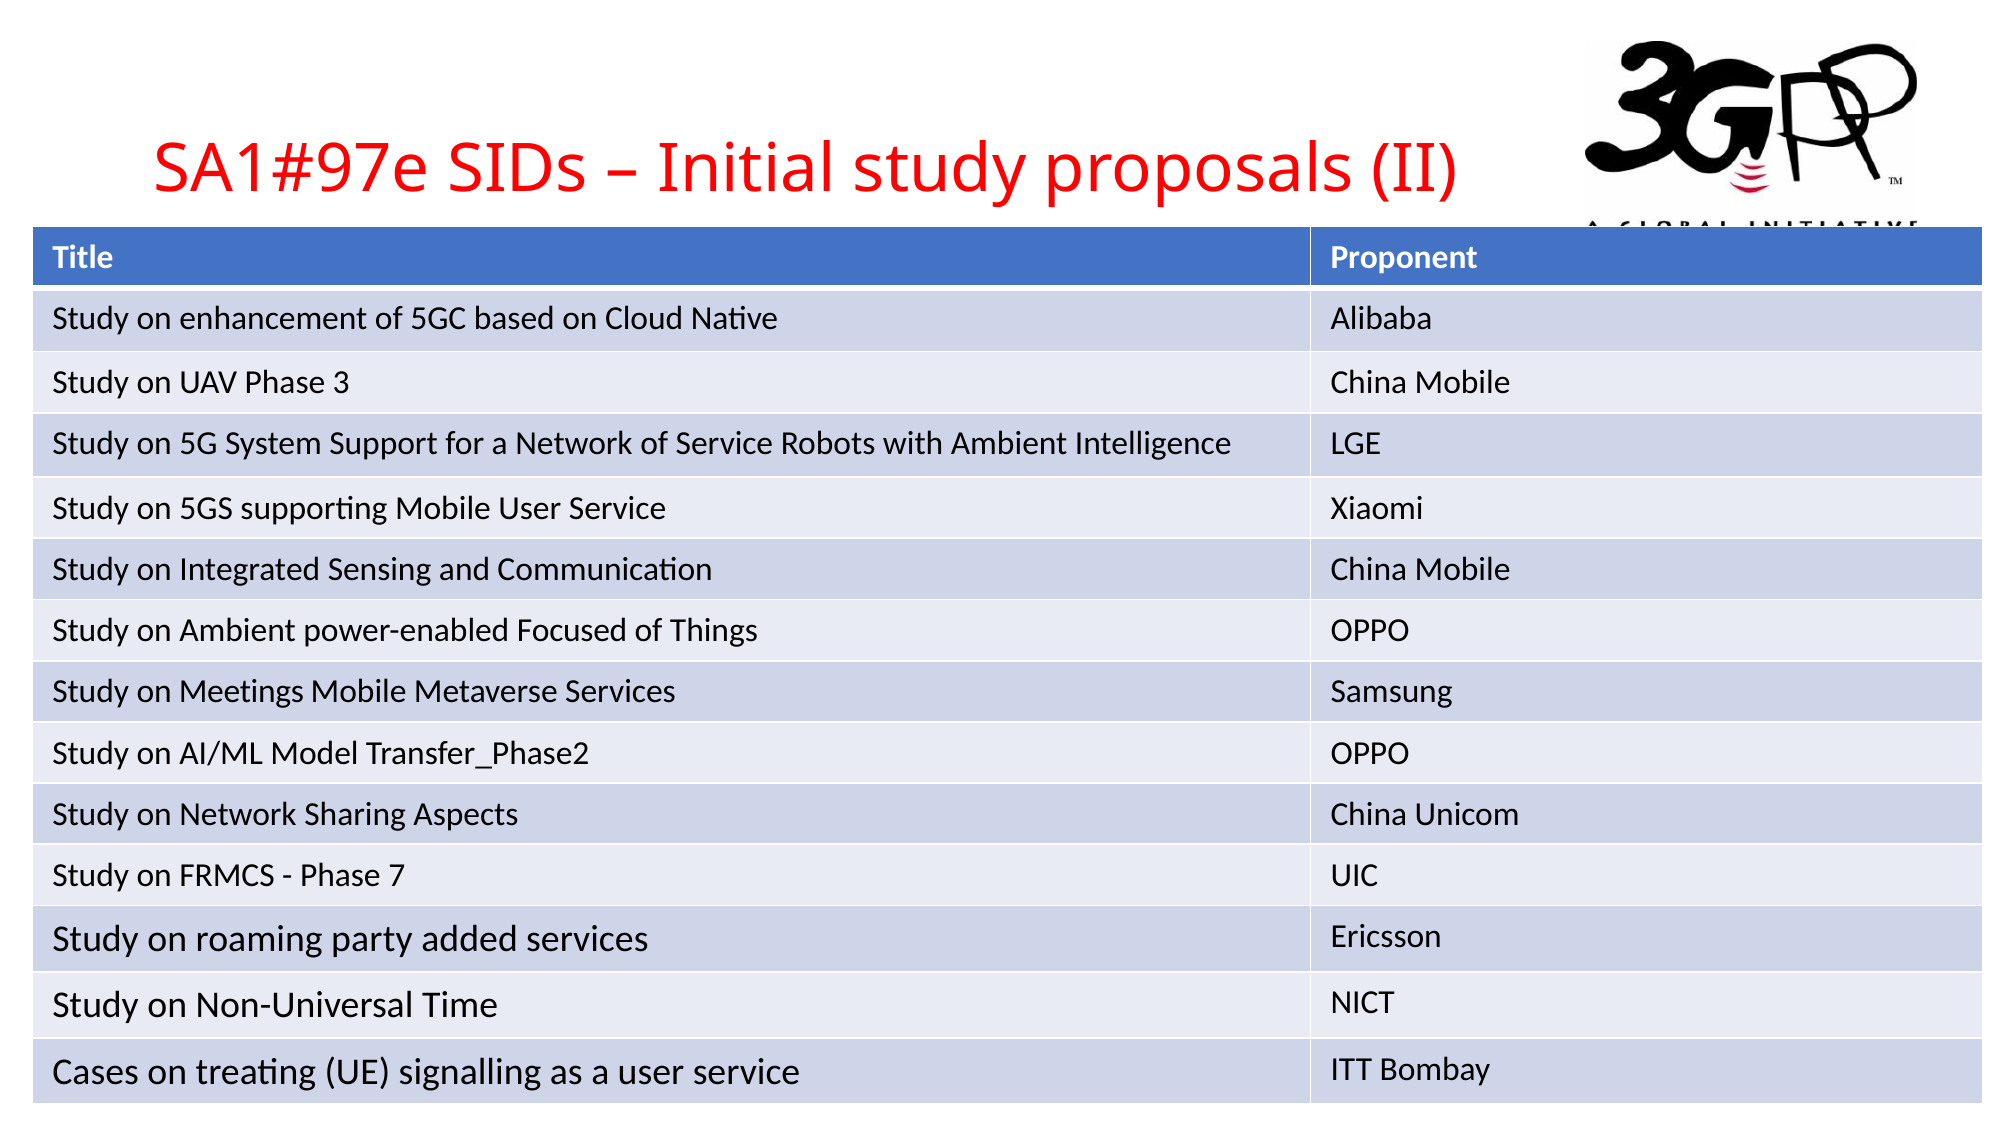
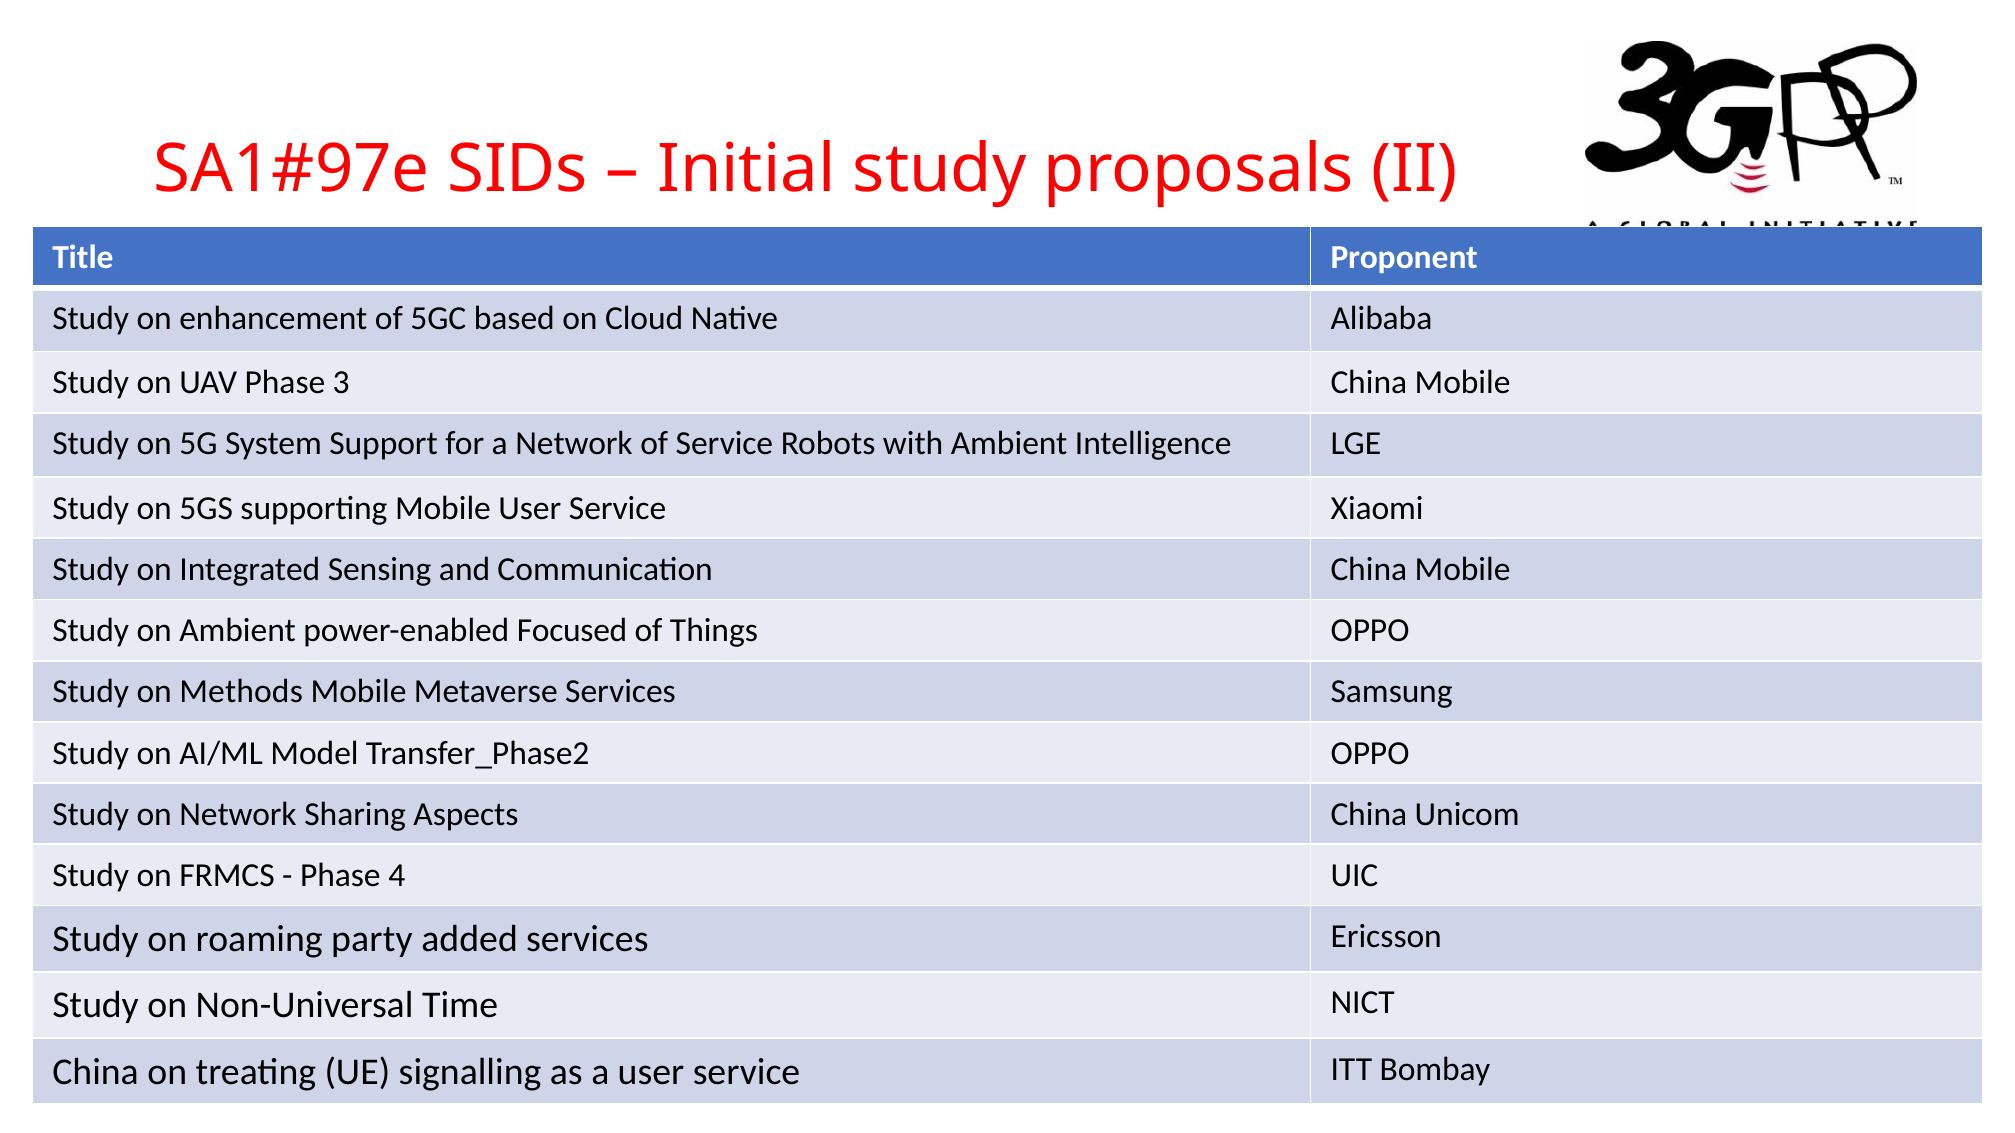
Meetings: Meetings -> Methods (241, 692)
7: 7 -> 4 (397, 876)
Cases: Cases -> China (96, 1072)
